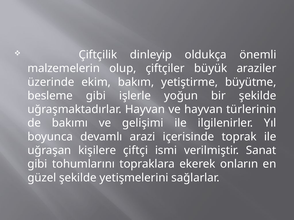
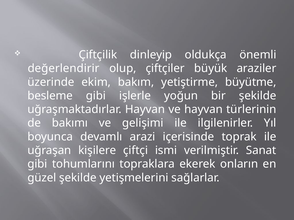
malzemelerin: malzemelerin -> değerlendirir (64, 69)
